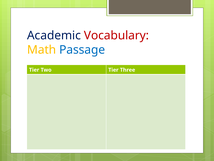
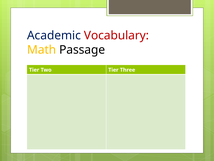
Passage colour: blue -> black (82, 50)
